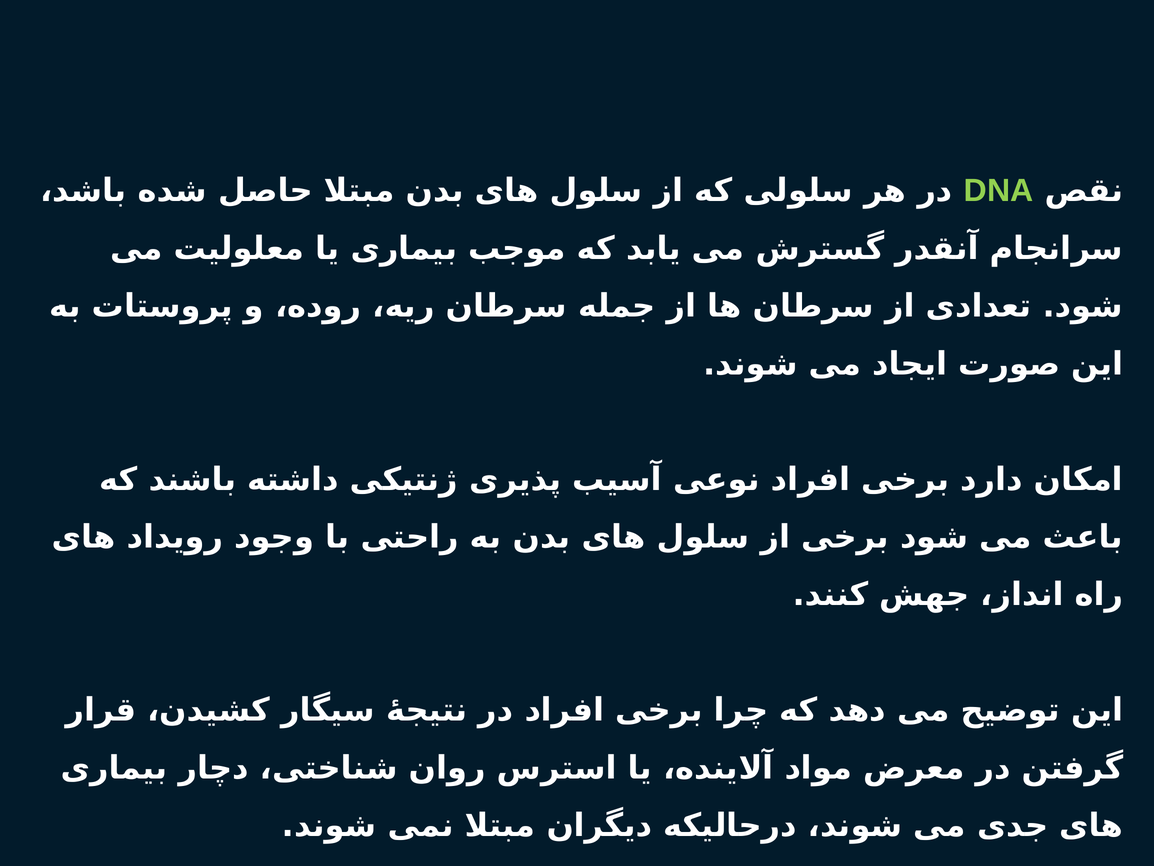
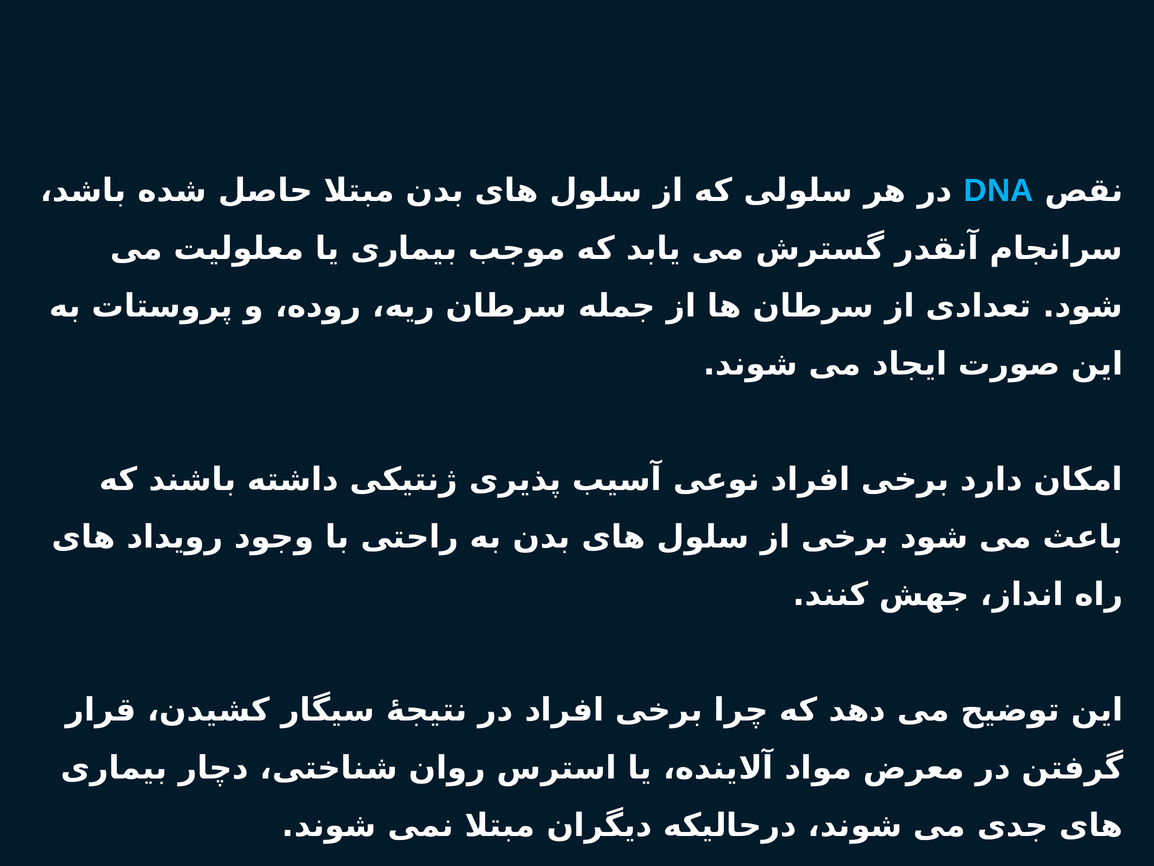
DNA colour: light green -> light blue (999, 191)
